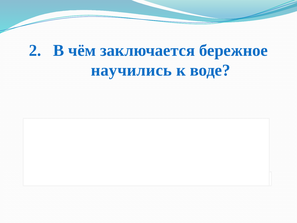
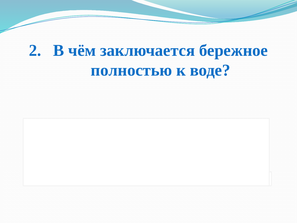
научились: научились -> полностью (131, 70)
